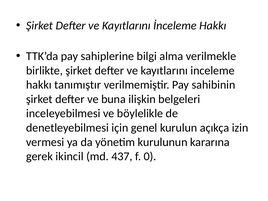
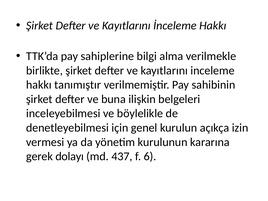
ikincil: ikincil -> dolayı (70, 156)
0: 0 -> 6 (150, 156)
